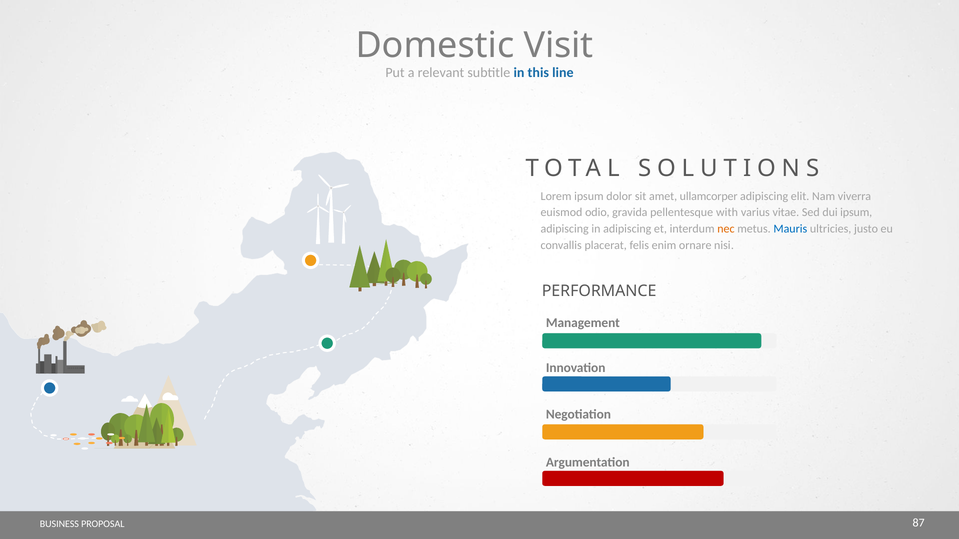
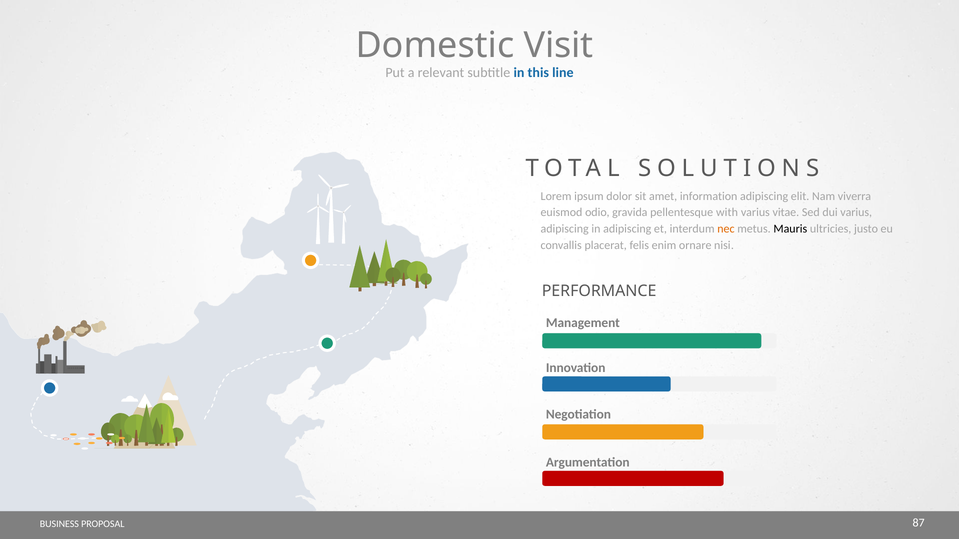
ullamcorper: ullamcorper -> information (709, 196)
dui ipsum: ipsum -> varius (856, 213)
Mauris colour: blue -> black (790, 229)
